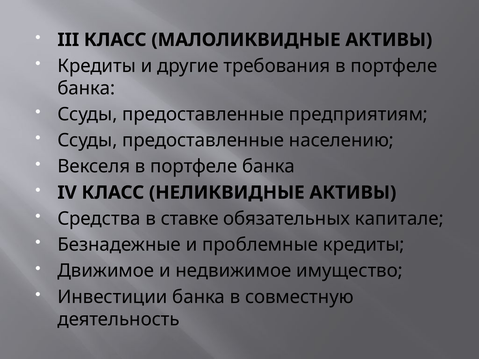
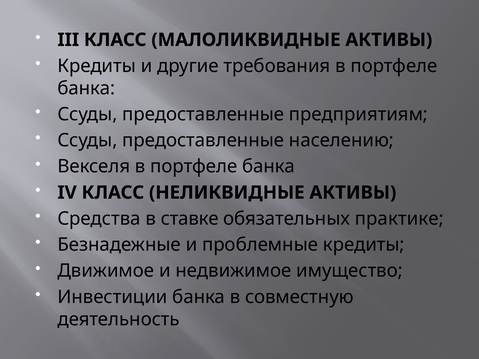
капитале: капитале -> практике (399, 219)
